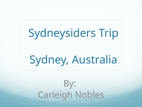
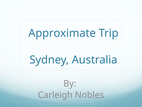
Sydneysiders: Sydneysiders -> Approximate (62, 33)
